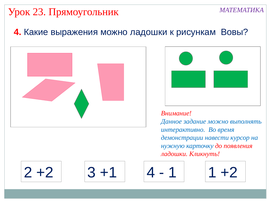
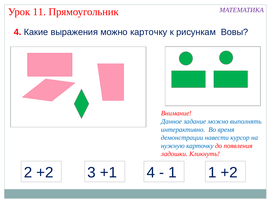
23: 23 -> 11 (39, 12)
можно ладошки: ладошки -> карточку (149, 32)
